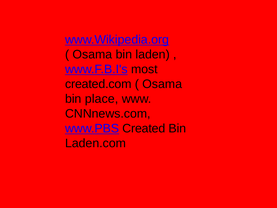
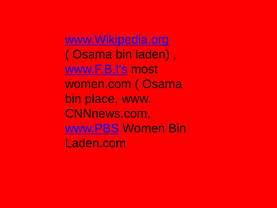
created.com: created.com -> women.com (98, 84)
Created: Created -> Women (144, 128)
